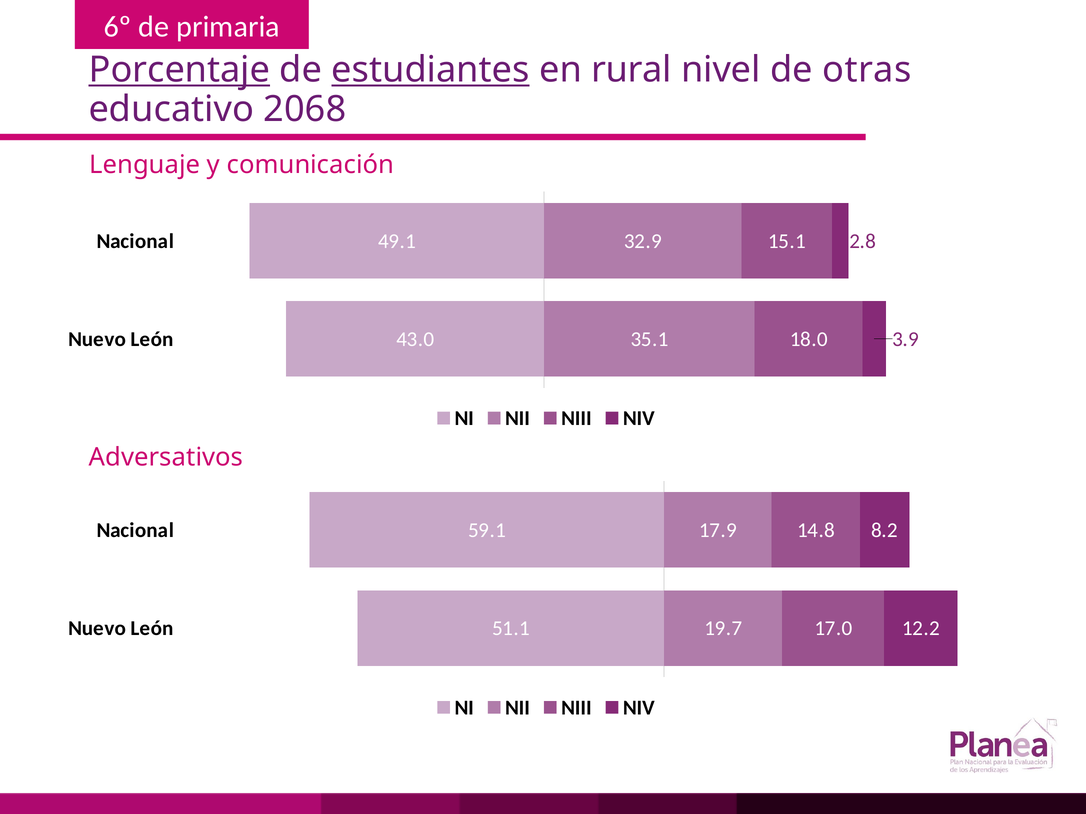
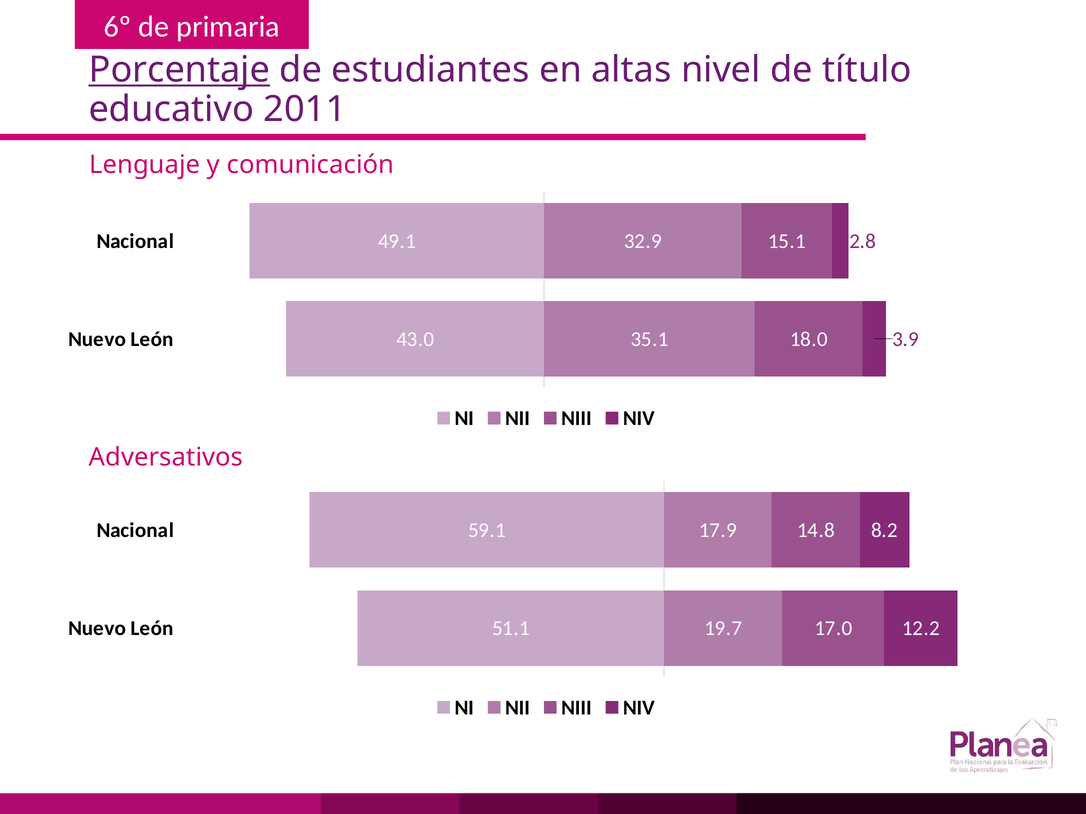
estudiantes underline: present -> none (431, 70)
rural: rural -> altas (631, 70)
otras: otras -> título (867, 70)
2068: 2068 -> 2011 (305, 109)
